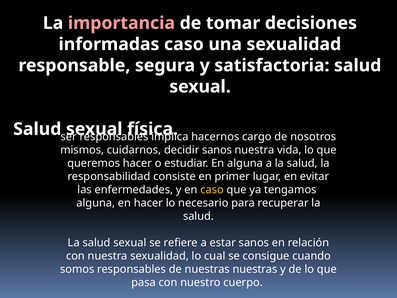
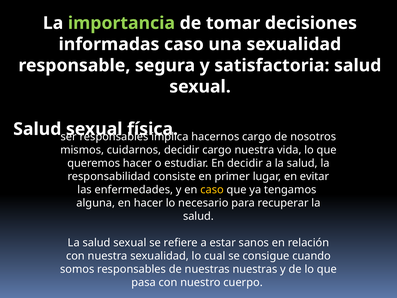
importancia colour: pink -> light green (121, 23)
decidir sanos: sanos -> cargo (217, 150)
En alguna: alguna -> decidir (245, 163)
